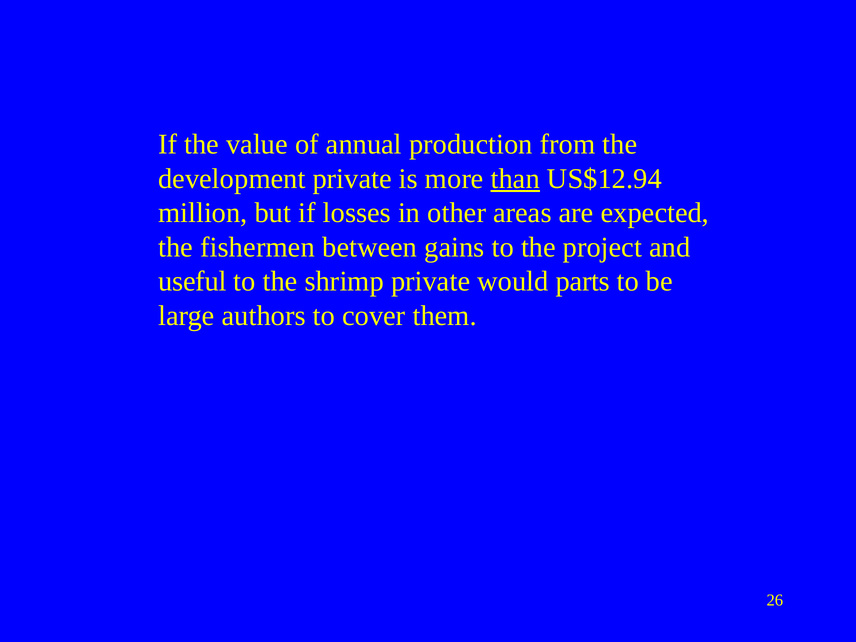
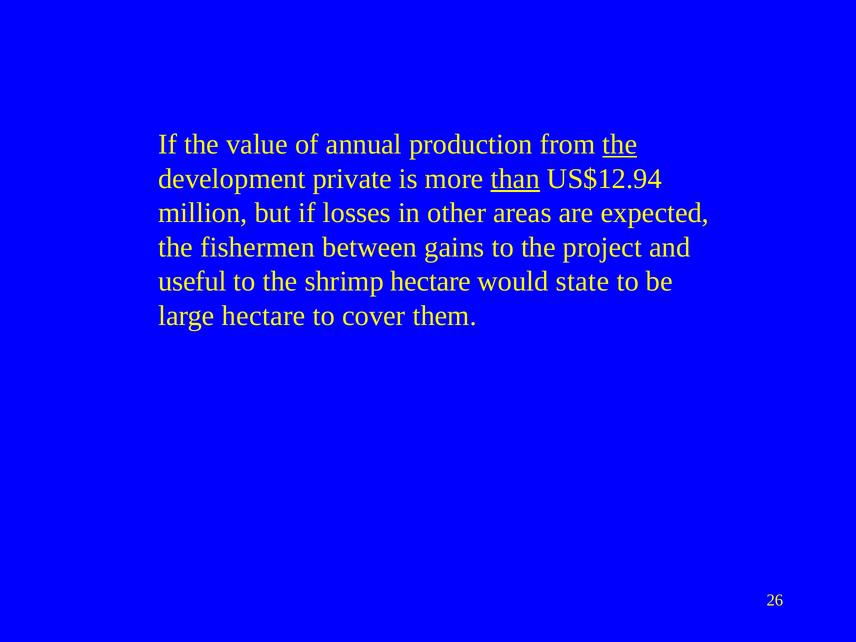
the underline: none -> present (620, 145)
shrimp private: private -> hectare (431, 282)
parts: parts -> state (583, 282)
large authors: authors -> hectare (264, 316)
